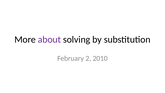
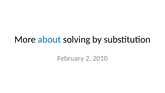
about colour: purple -> blue (49, 39)
